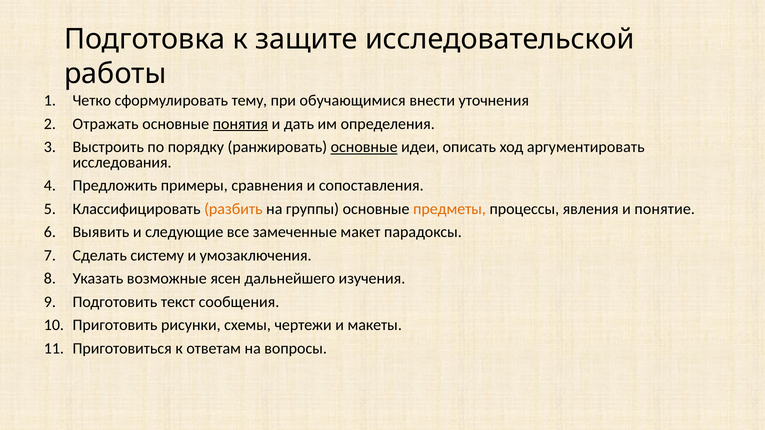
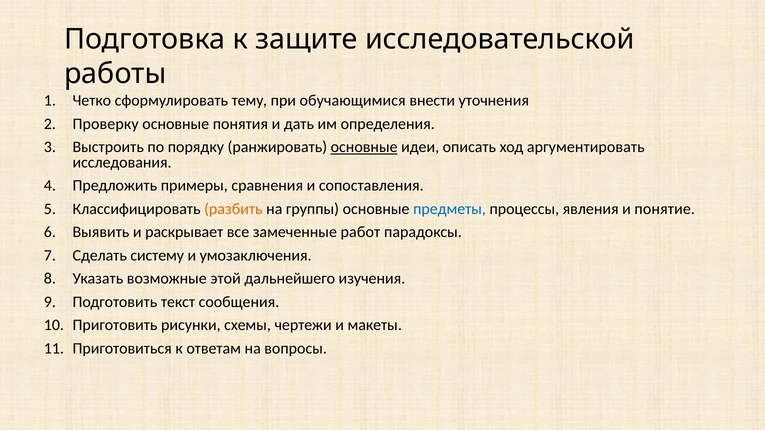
Отражать: Отражать -> Проверку (106, 124)
понятия underline: present -> none (240, 124)
предметы colour: orange -> blue (450, 209)
следующие: следующие -> раскрывает (184, 232)
макет: макет -> работ (360, 232)
ясен: ясен -> этой (226, 279)
